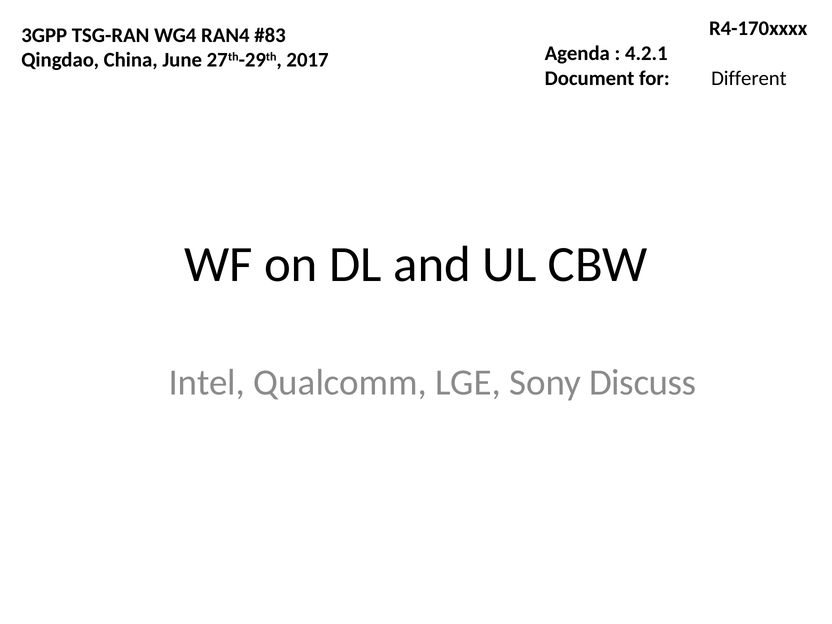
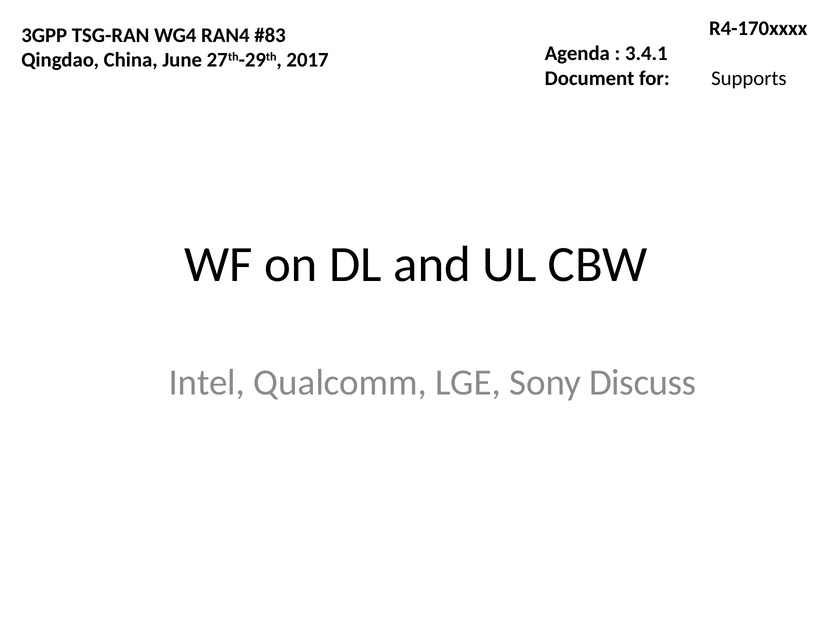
4.2.1: 4.2.1 -> 3.4.1 (646, 54)
Different: Different -> Supports (749, 79)
